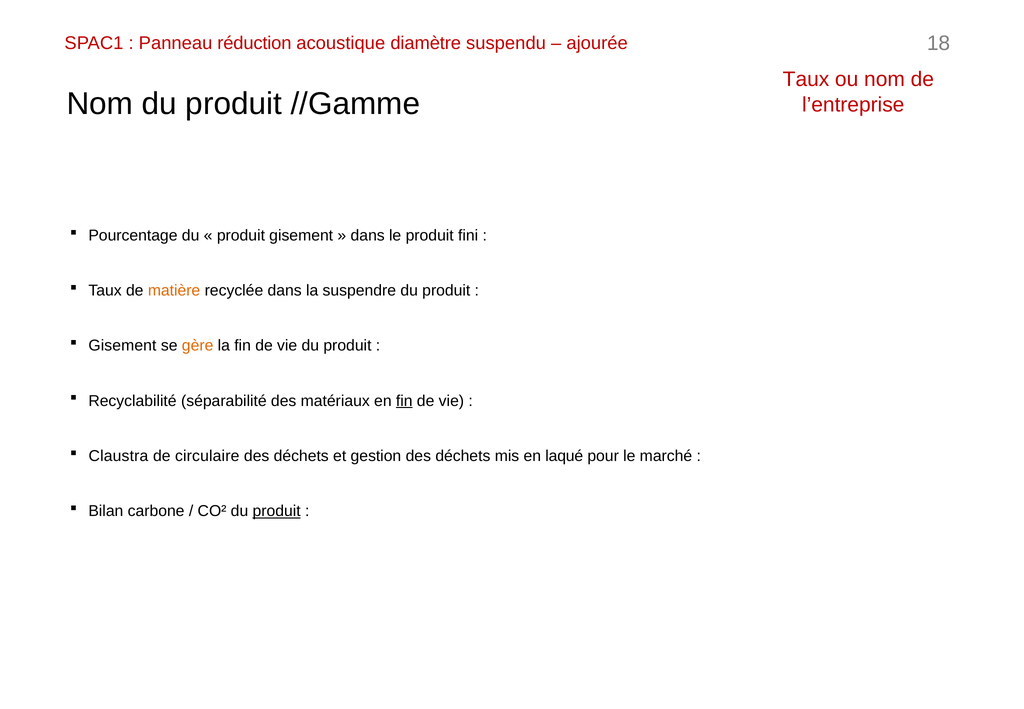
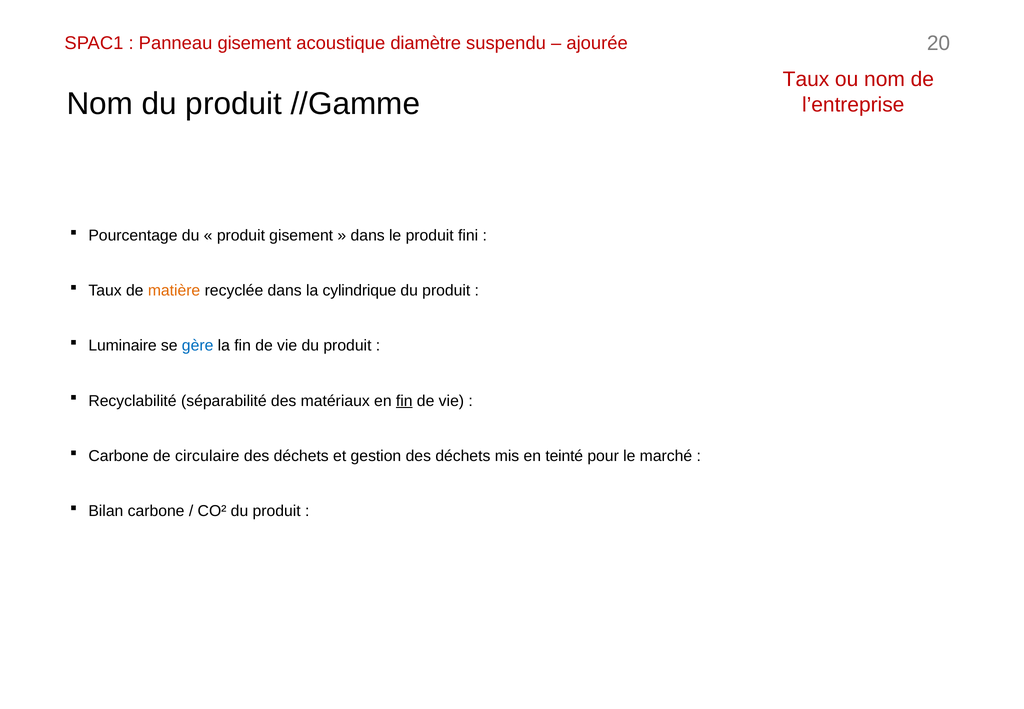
Panneau réduction: réduction -> gisement (254, 43)
18: 18 -> 20 (939, 43)
suspendre: suspendre -> cylindrique (359, 290)
Gisement: Gisement -> Luminaire (123, 346)
gère colour: orange -> blue (198, 346)
Claustra: Claustra -> Carbone (119, 456)
laqué: laqué -> teinté (564, 456)
produit underline: present -> none (277, 511)
